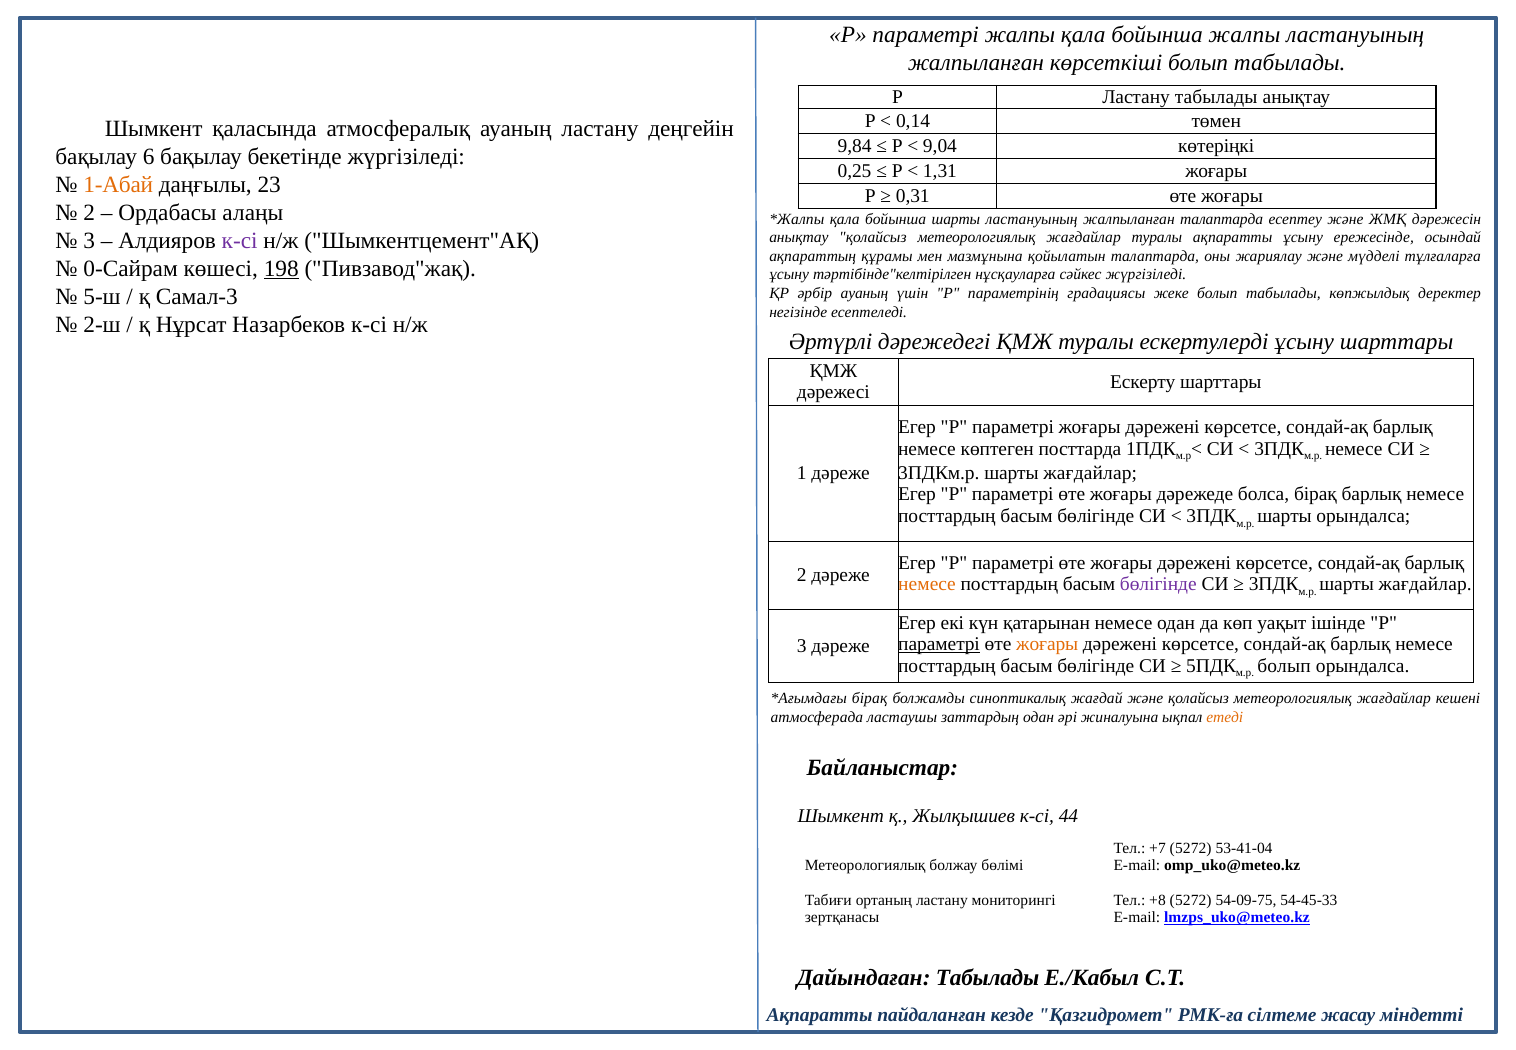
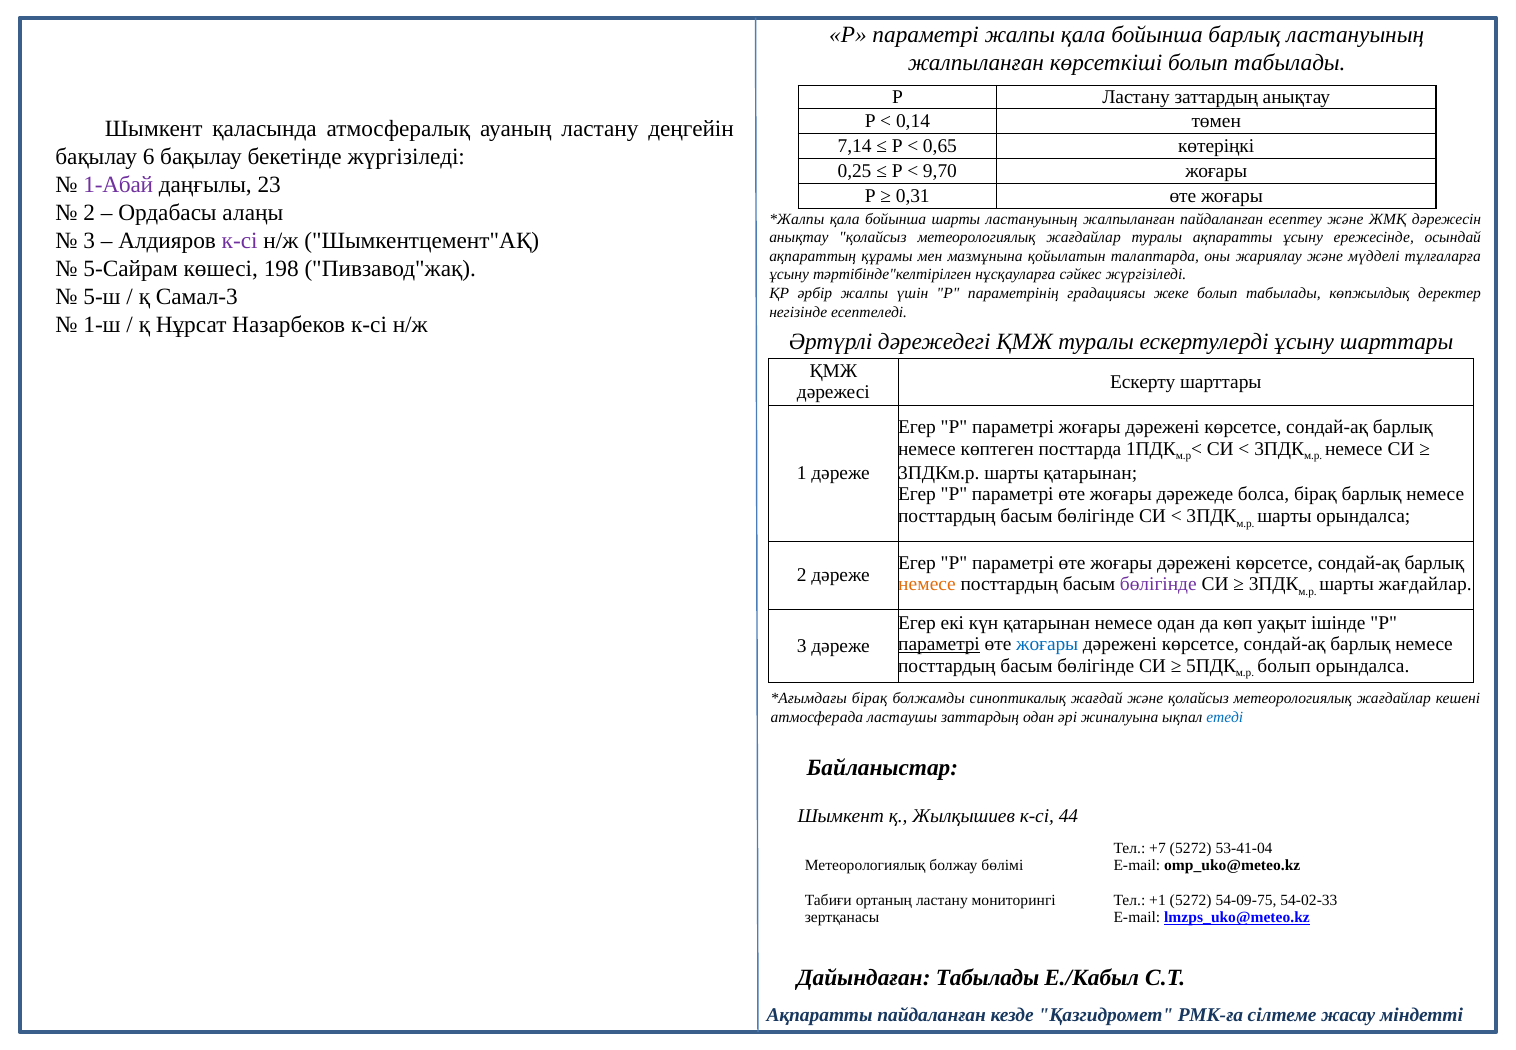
бойынша жалпы: жалпы -> барлық (1244, 34)
Ластану табылады: табылады -> заттардың (1216, 97)
9,84: 9,84 -> 7,14 (855, 146)
9,04: 9,04 -> 0,65 (940, 146)
1,31: 1,31 -> 9,70 (940, 171)
1-Абай colour: orange -> purple (118, 184)
жалпыланған талаптарда: талаптарда -> пайдаланған (1222, 219)
0-Сайрам: 0-Сайрам -> 5-Сайрам (131, 268)
198 underline: present -> none (281, 268)
әрбір ауаның: ауаның -> жалпы (864, 293)
2-ш: 2-ш -> 1-ш (102, 324)
3ПДКм.р шарты жағдайлар: жағдайлар -> қатарынан (1090, 473)
жоғары colour: orange -> blue (1047, 644)
етеді colour: orange -> blue (1225, 717)
+8: +8 -> +1 (1157, 900)
54-45-33: 54-45-33 -> 54-02-33 (1309, 900)
